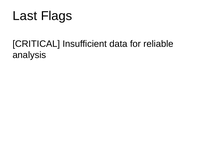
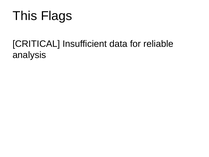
Last: Last -> This (25, 16)
